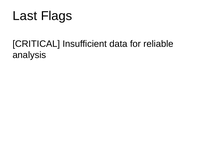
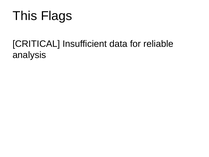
Last: Last -> This (25, 16)
